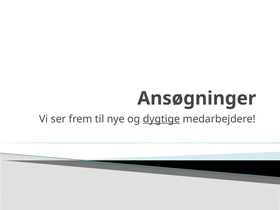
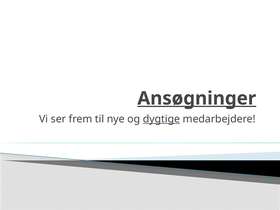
Ansøgninger underline: none -> present (197, 98)
